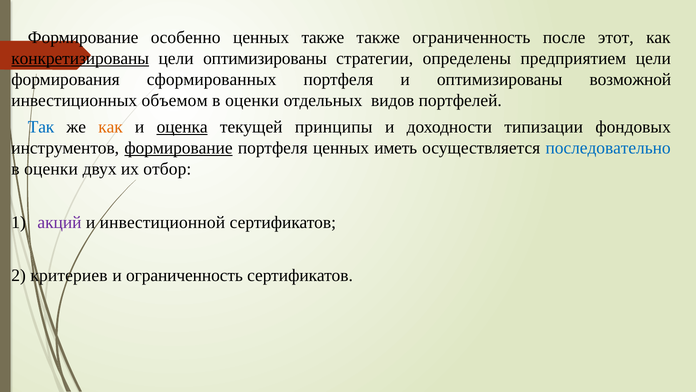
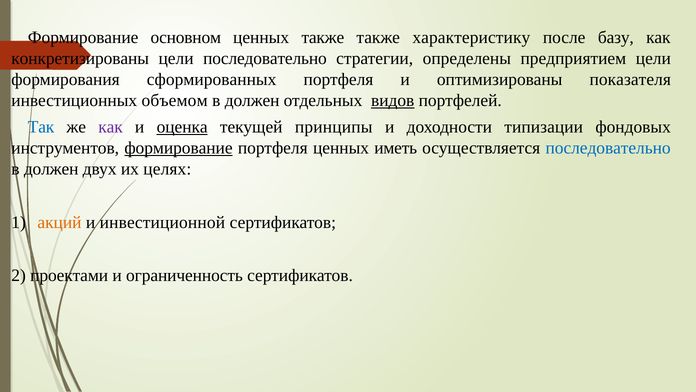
особенно: особенно -> основном (186, 38)
также ограниченность: ограниченность -> характеристику (471, 38)
этот: этот -> базу (616, 38)
конкретизированы underline: present -> none (80, 58)
цели оптимизированы: оптимизированы -> последовательно (265, 58)
возможной: возможной -> показателя (630, 79)
оценки: оценки -> должен (252, 100)
видов underline: none -> present (393, 100)
как colour: orange -> purple (111, 127)
оценки: оценки -> должен (51, 169)
отбор: отбор -> целях (167, 169)
акций colour: purple -> orange (59, 222)
критериев: критериев -> проектами (69, 275)
